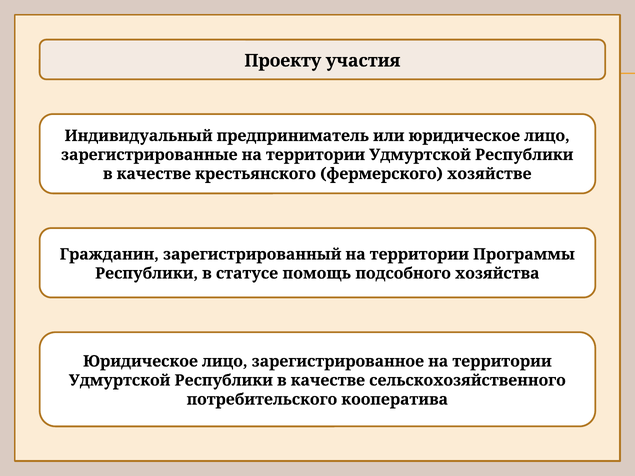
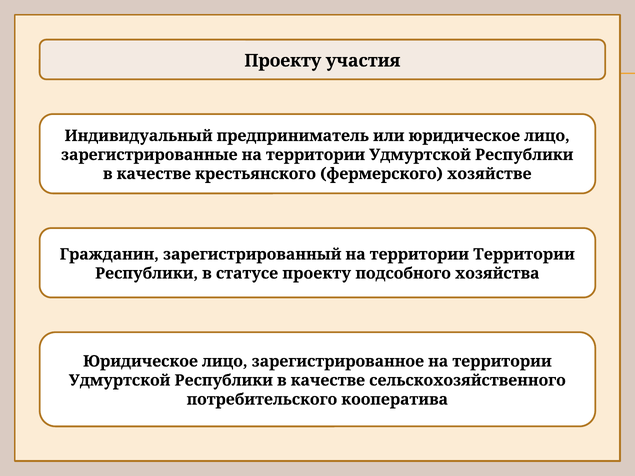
территории Программы: Программы -> Территории (524, 254)
статусе помощь: помощь -> проекту (317, 274)
